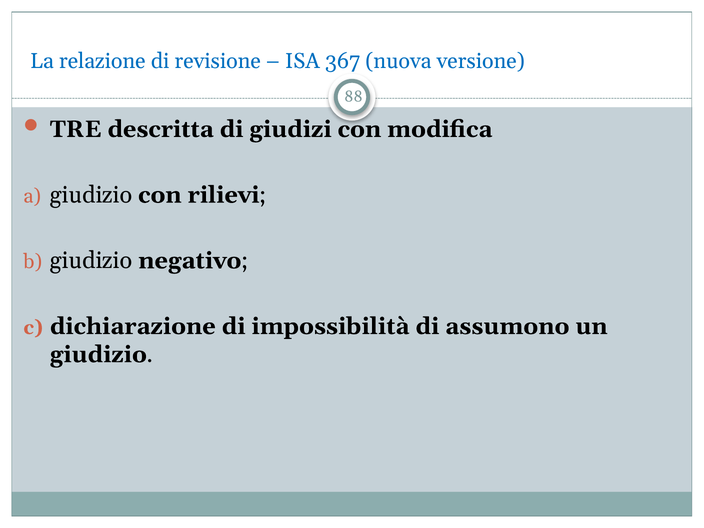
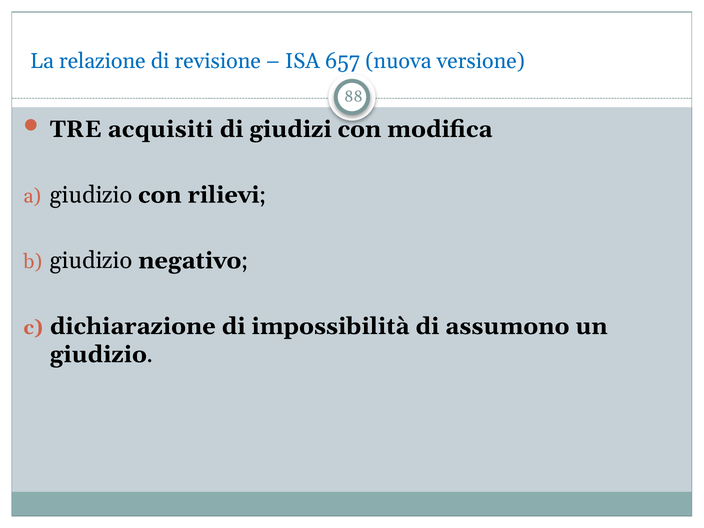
367: 367 -> 657 (342, 61)
descritta: descritta -> acquisiti (160, 129)
